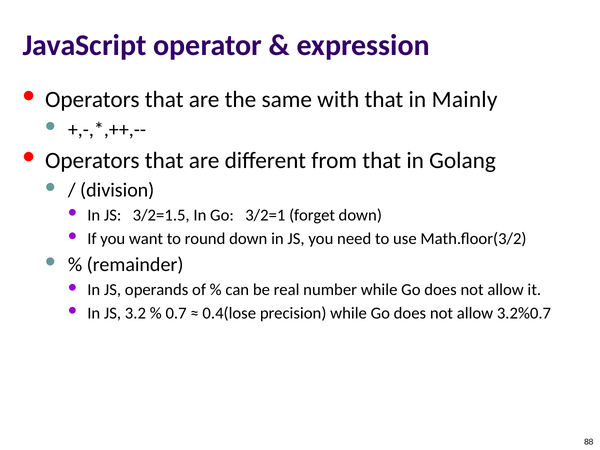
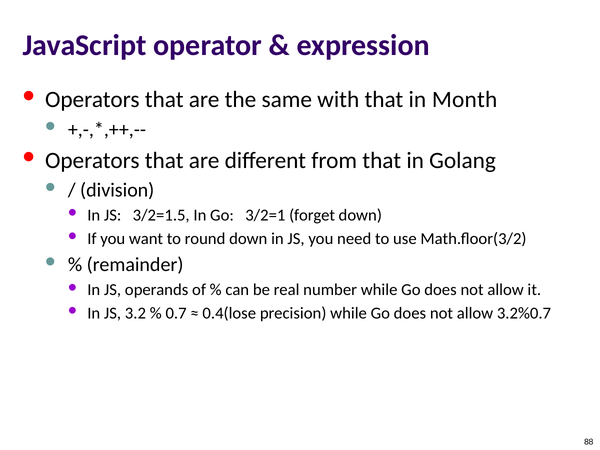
Mainly: Mainly -> Month (465, 100)
